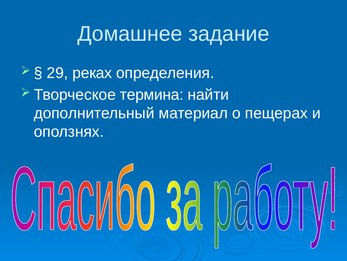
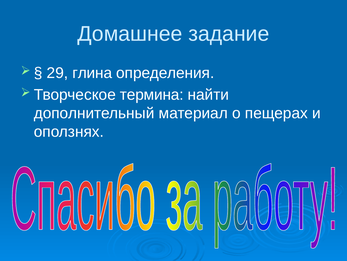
реках: реках -> глина (92, 73)
